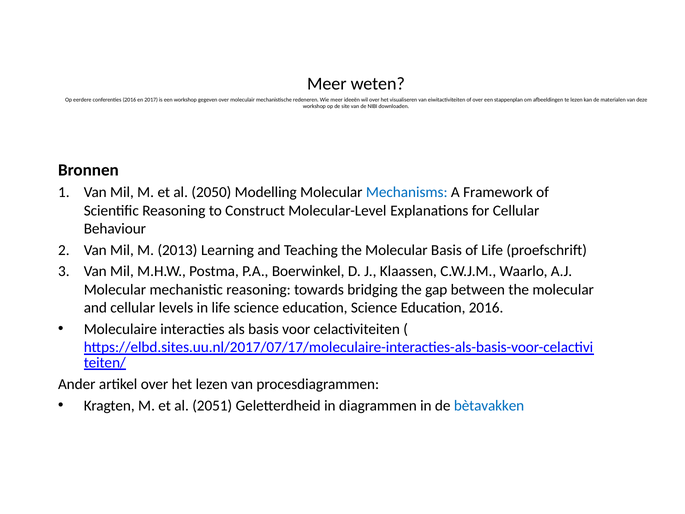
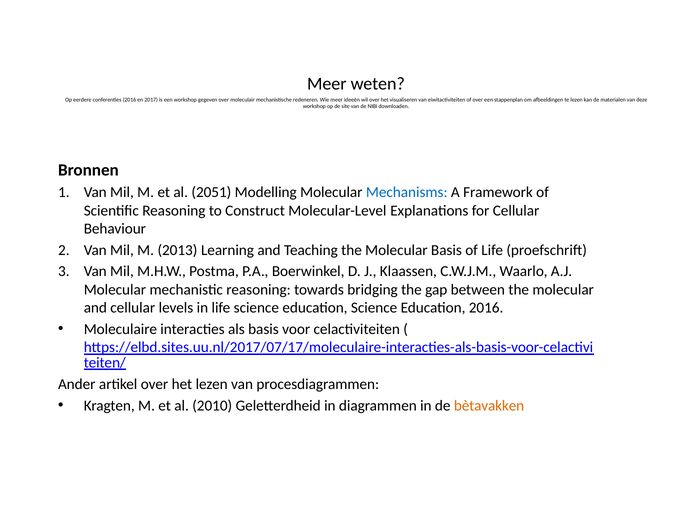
2050: 2050 -> 2051 (211, 192)
2051: 2051 -> 2010 (212, 405)
bètavakken colour: blue -> orange (489, 405)
